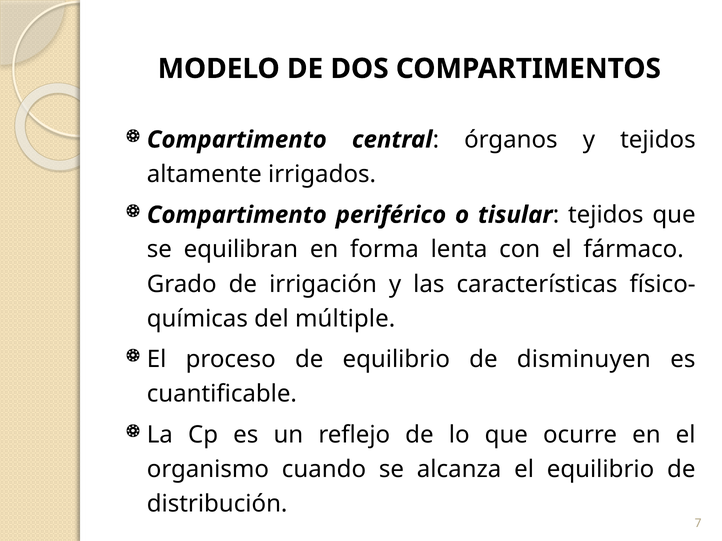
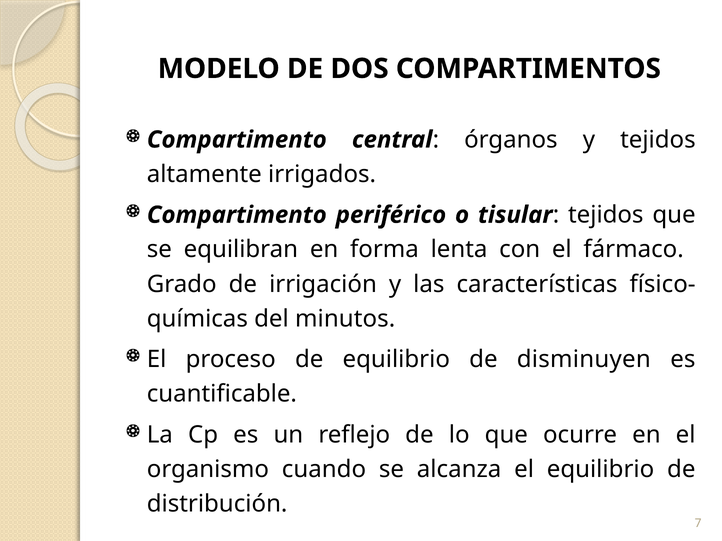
múltiple: múltiple -> minutos (345, 319)
